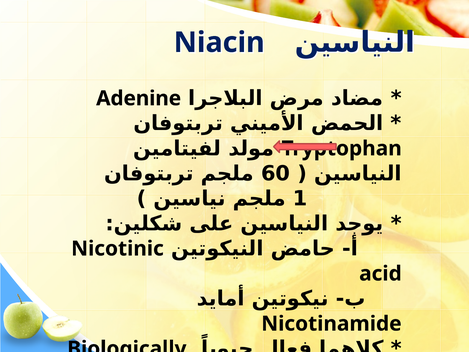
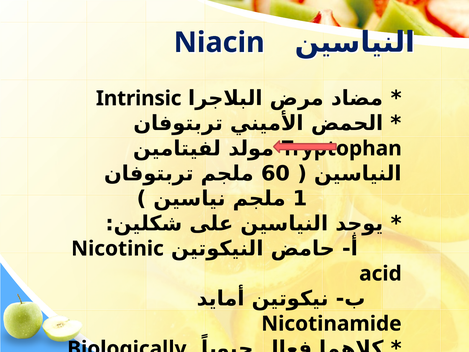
Adenine: Adenine -> Intrinsic (139, 98)
